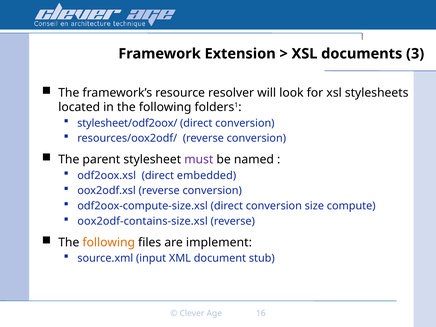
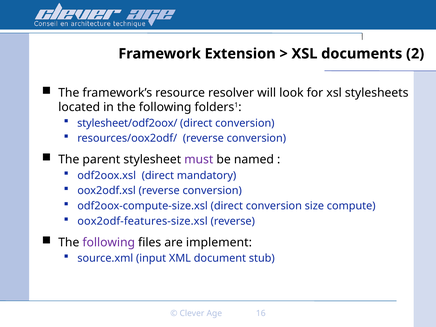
3: 3 -> 2 (415, 54)
embedded: embedded -> mandatory (207, 175)
oox2odf-contains-size.xsl: oox2odf-contains-size.xsl -> oox2odf-features-size.xsl (143, 221)
following colour: orange -> purple (109, 242)
